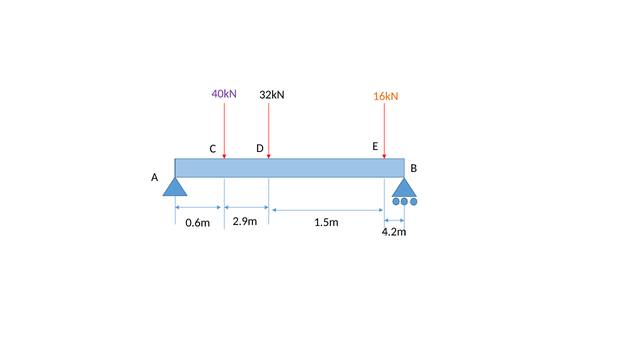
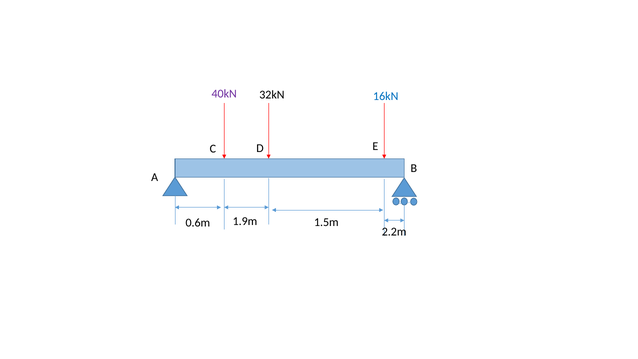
16kN colour: orange -> blue (386, 96)
2.9m: 2.9m -> 1.9m (245, 221)
4.2m: 4.2m -> 2.2m (394, 232)
